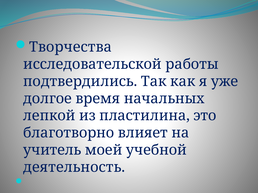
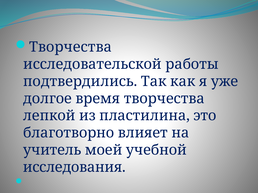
время начальных: начальных -> творчества (164, 99)
деятельность: деятельность -> исследования (74, 168)
